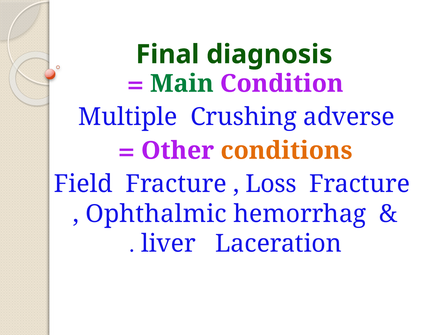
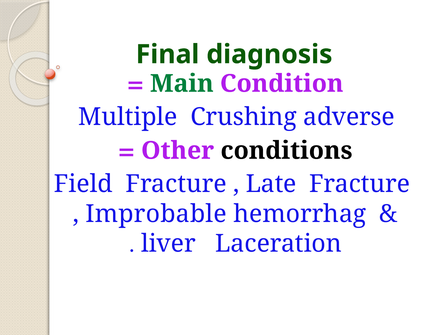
conditions colour: orange -> black (286, 150)
Loss: Loss -> Late (271, 184)
Ophthalmic: Ophthalmic -> Improbable (156, 214)
